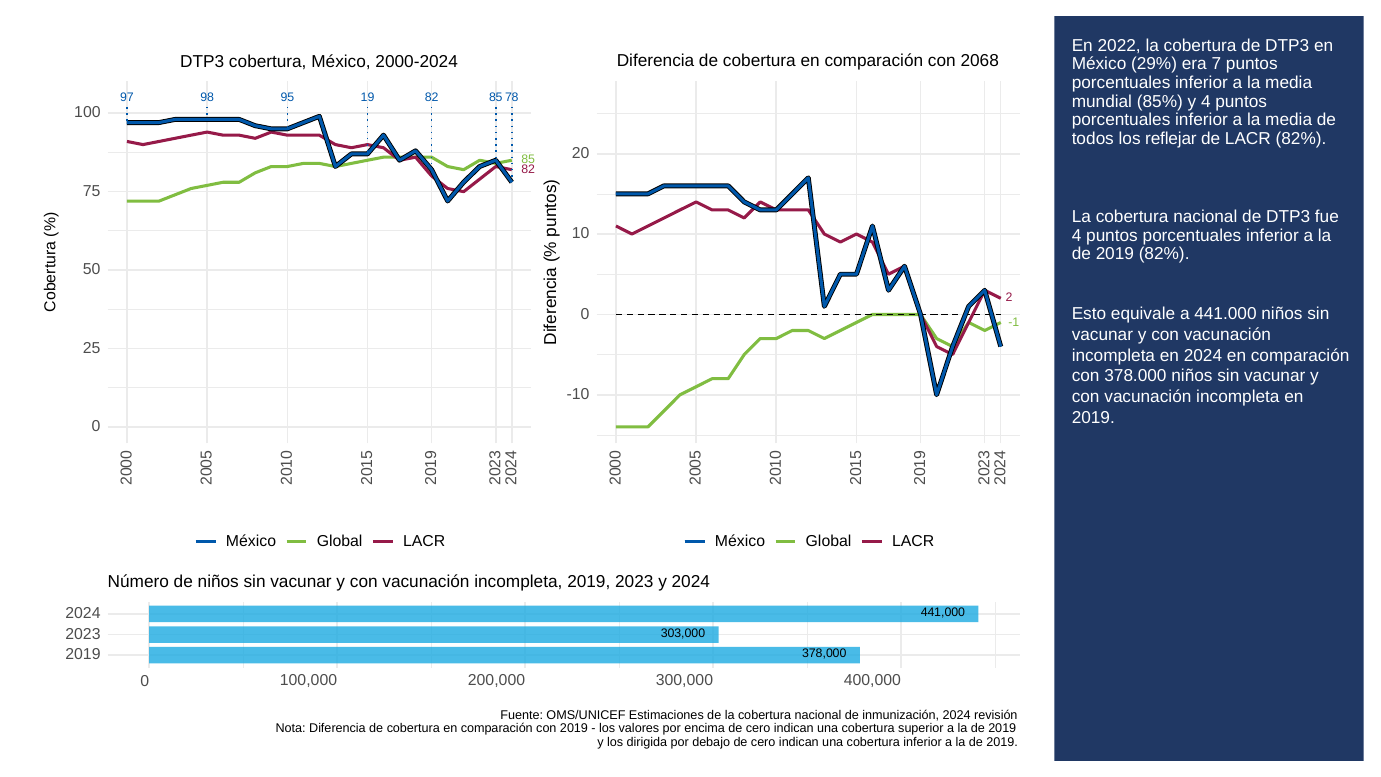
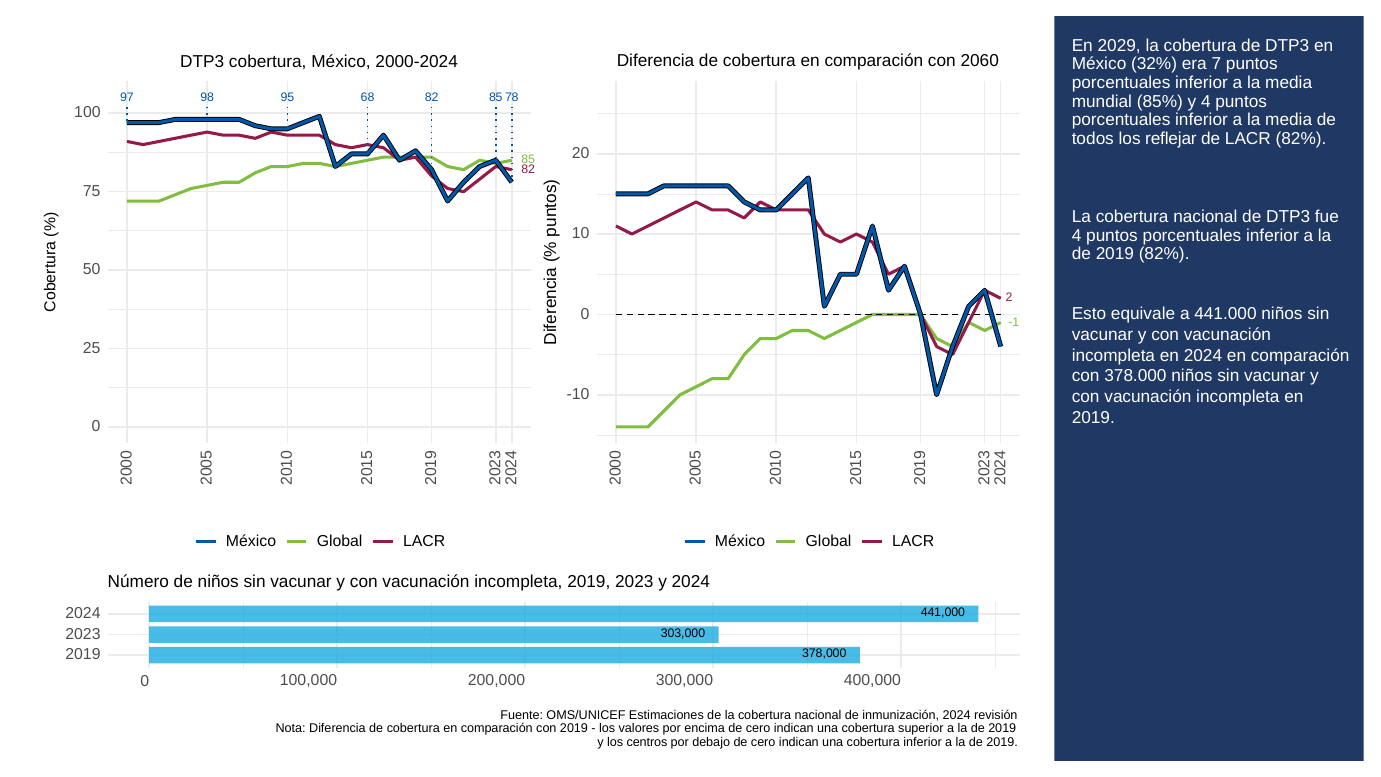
2022: 2022 -> 2029 (1119, 45)
2068: 2068 -> 2060 (980, 61)
29%: 29% -> 32% (1154, 64)
19: 19 -> 68 (368, 98)
dirigida: dirigida -> centros (647, 742)
